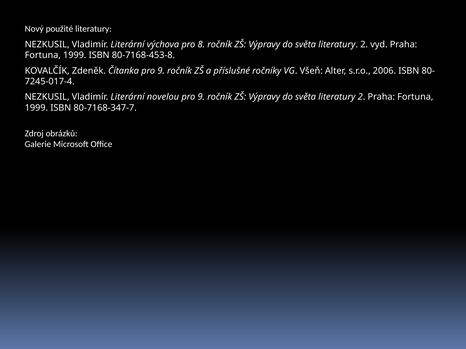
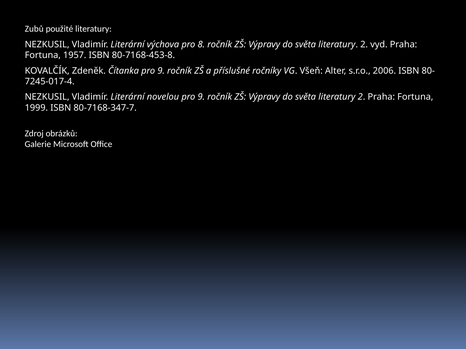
Nový: Nový -> Zubů (34, 29)
1999: 1999 -> 1957 (75, 55)
